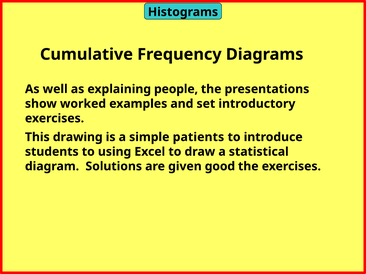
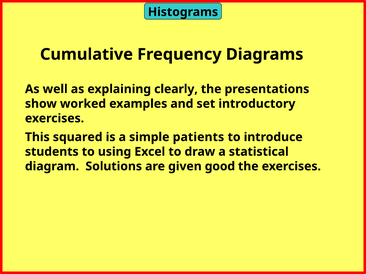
people: people -> clearly (176, 89)
drawing: drawing -> squared (78, 137)
